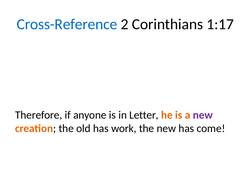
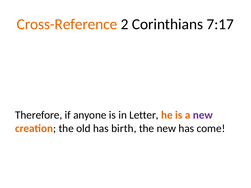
Cross-Reference colour: blue -> orange (67, 24)
1:17: 1:17 -> 7:17 (220, 24)
work: work -> birth (124, 129)
